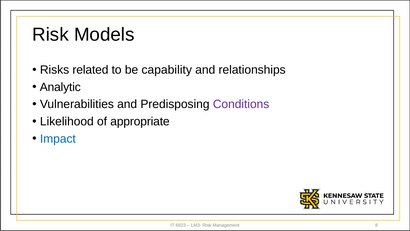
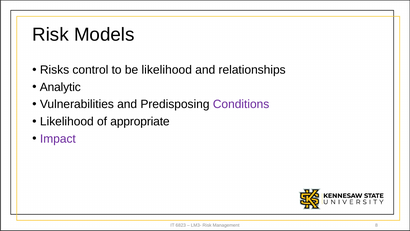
related: related -> control (90, 70)
be capability: capability -> likelihood (167, 70)
Impact colour: blue -> purple (58, 139)
